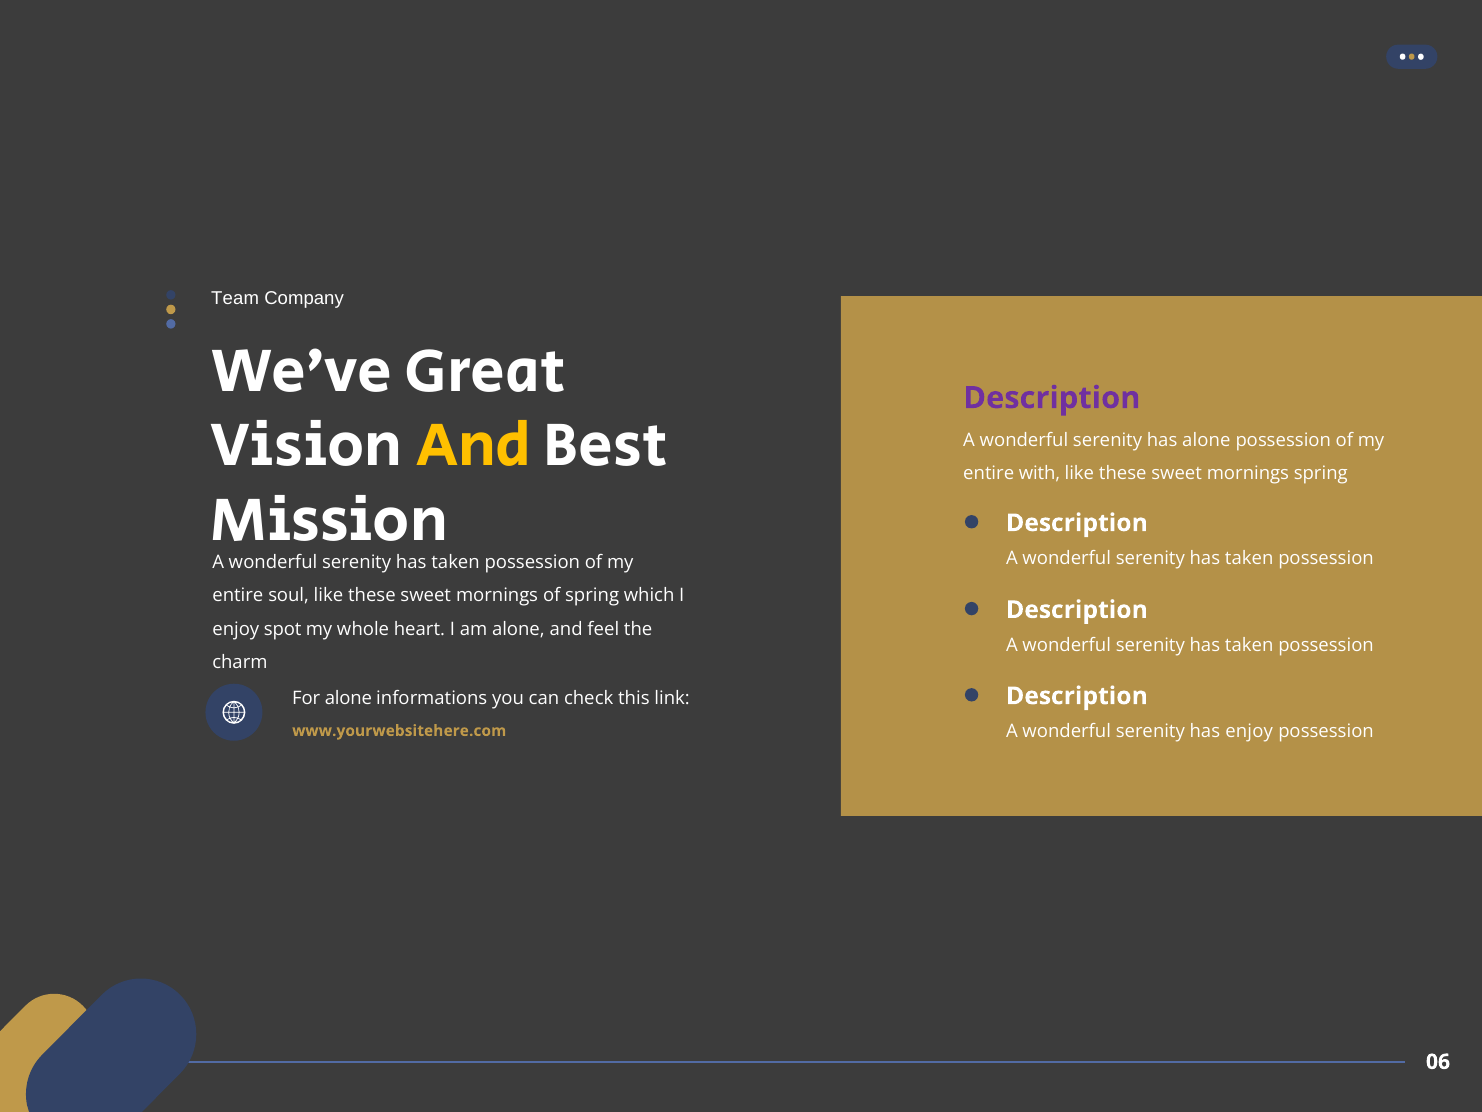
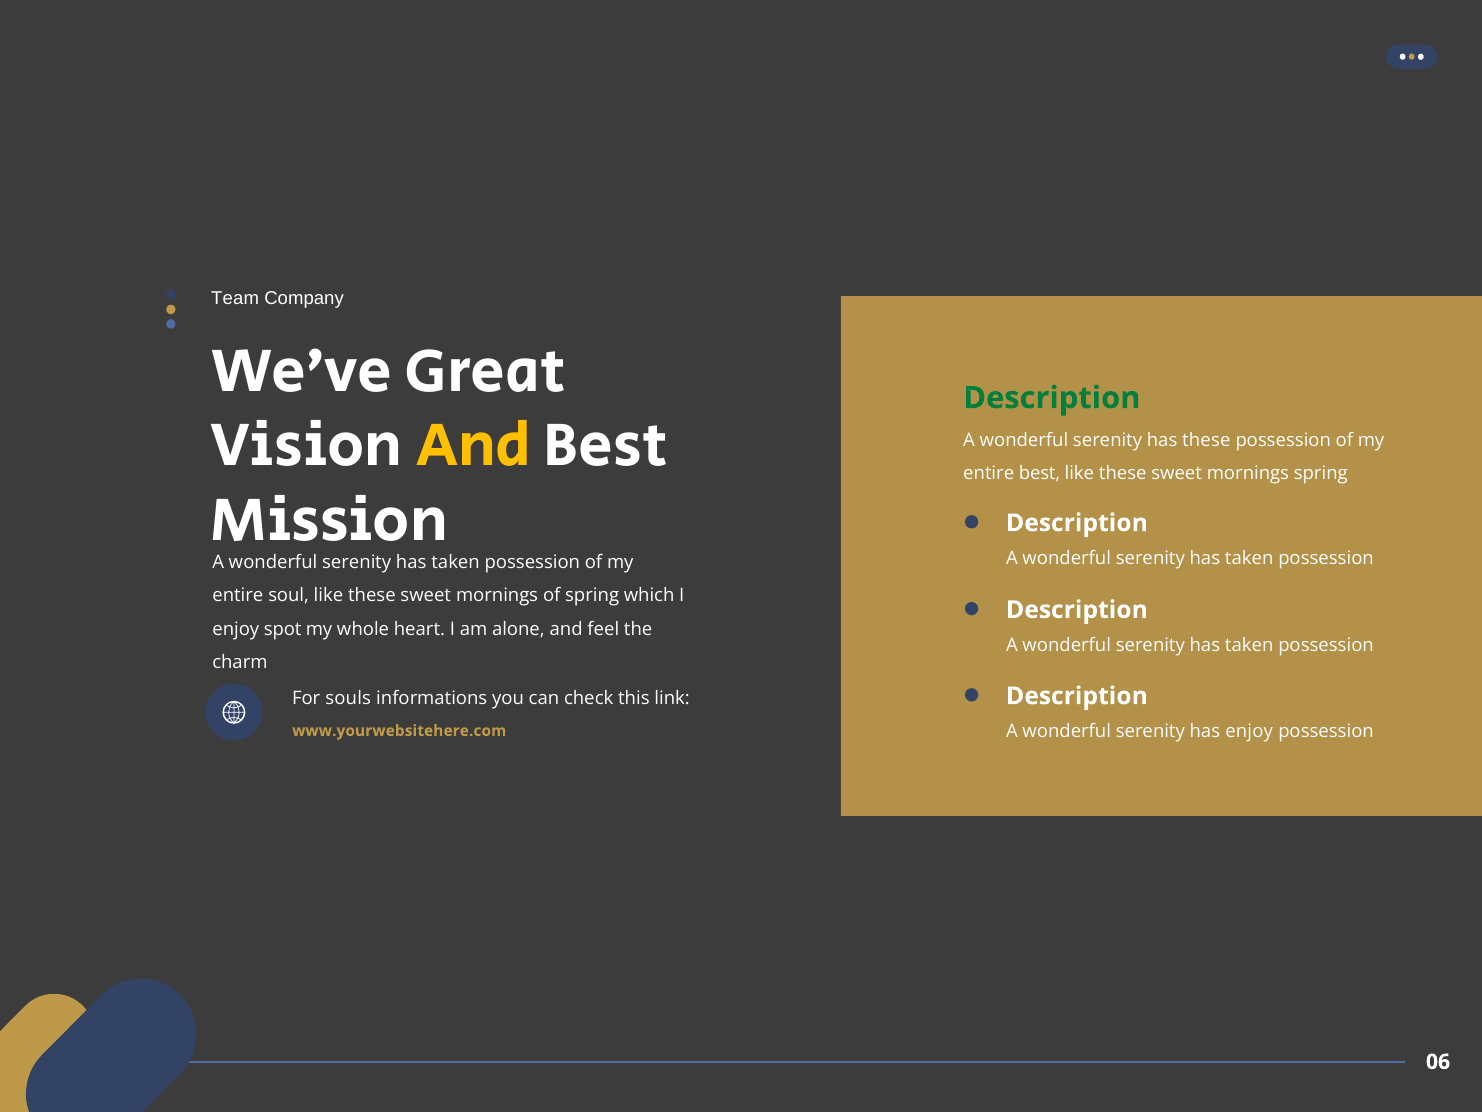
Description colour: purple -> green (1052, 398)
has alone: alone -> these (1206, 440)
entire with: with -> best (1040, 473)
For alone: alone -> souls (348, 698)
